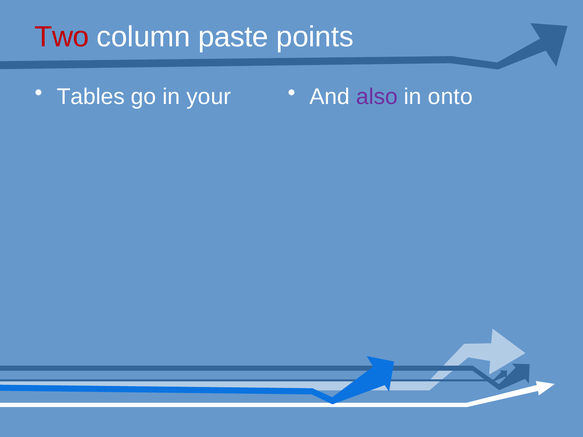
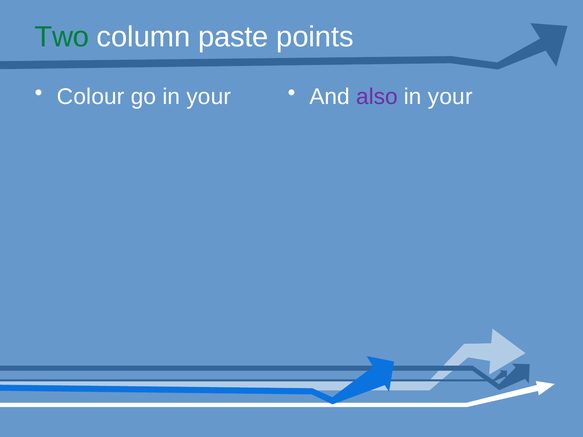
Two colour: red -> green (62, 37)
Tables: Tables -> Colour (91, 97)
onto: onto -> your (450, 97)
